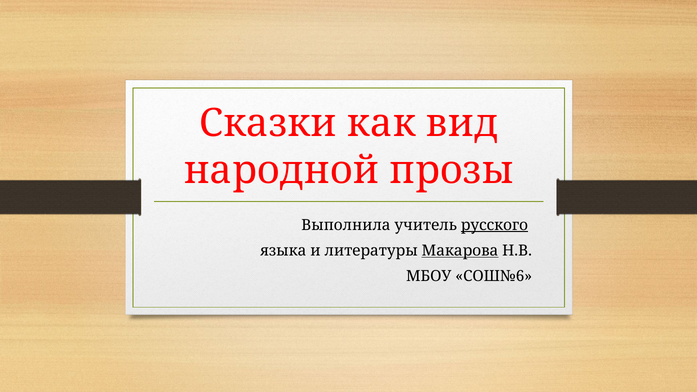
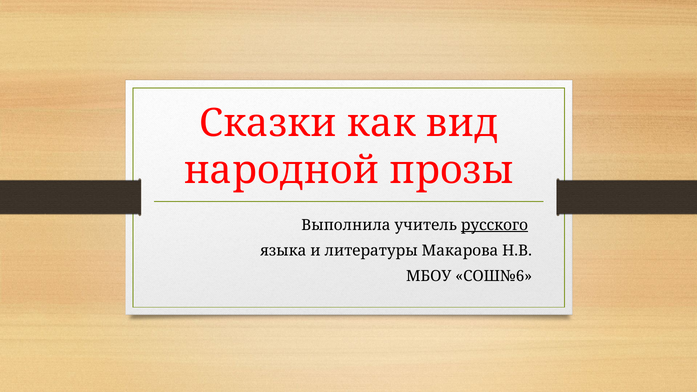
Макарова underline: present -> none (460, 251)
